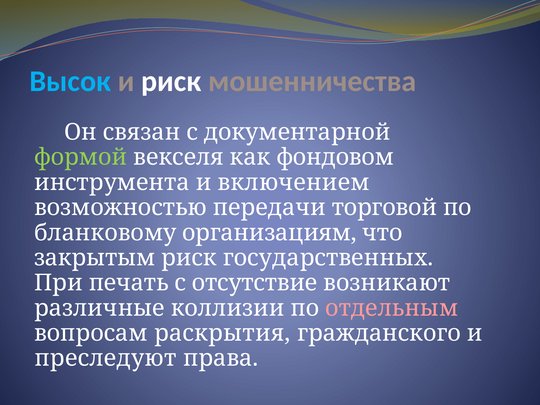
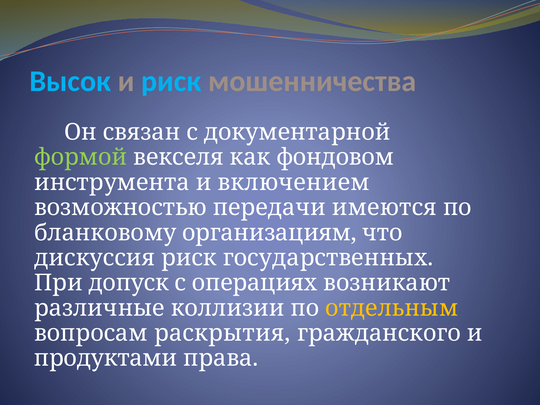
риск colour: white -> light blue (171, 81)
торговой: торговой -> имеются (384, 208)
закрытым: закрытым -> дискуссия (95, 258)
печать: печать -> допуск (129, 283)
отсутствие: отсутствие -> операциях (255, 283)
отдельным colour: pink -> yellow (392, 308)
преследуют: преследуют -> продуктами (106, 358)
